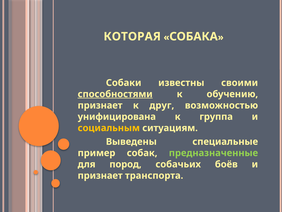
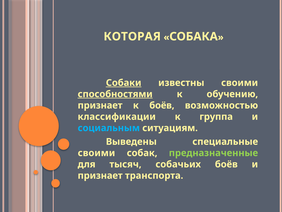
Собаки underline: none -> present (124, 83)
к друг: друг -> боёв (162, 105)
унифицирована: унифицирована -> классификации (117, 116)
социальным colour: yellow -> light blue (109, 128)
пример: пример -> своими (96, 153)
пород: пород -> тысяч (125, 164)
